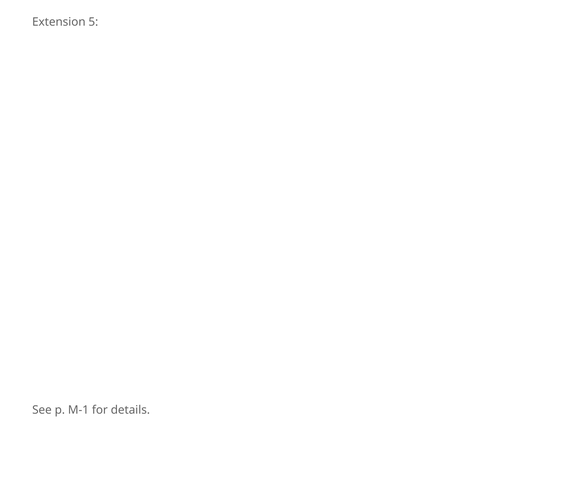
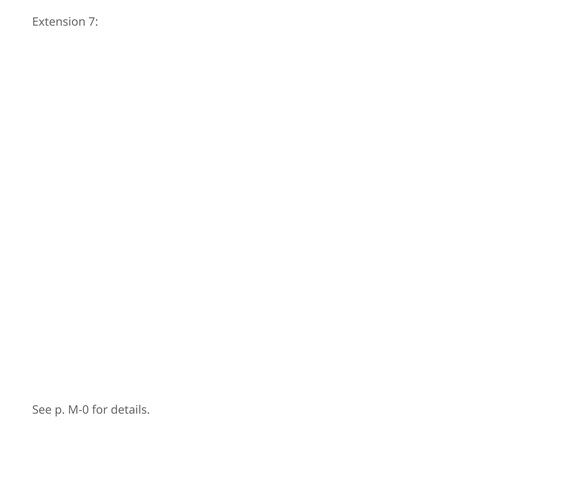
5: 5 -> 7 (93, 22)
M-1: M-1 -> M-0 (78, 410)
